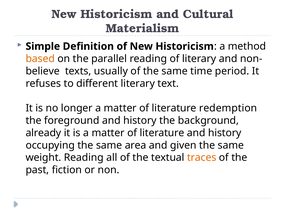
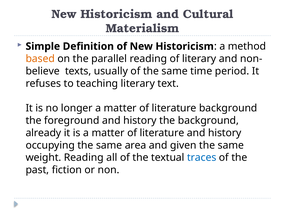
different: different -> teaching (97, 83)
literature redemption: redemption -> background (228, 108)
traces colour: orange -> blue (202, 157)
